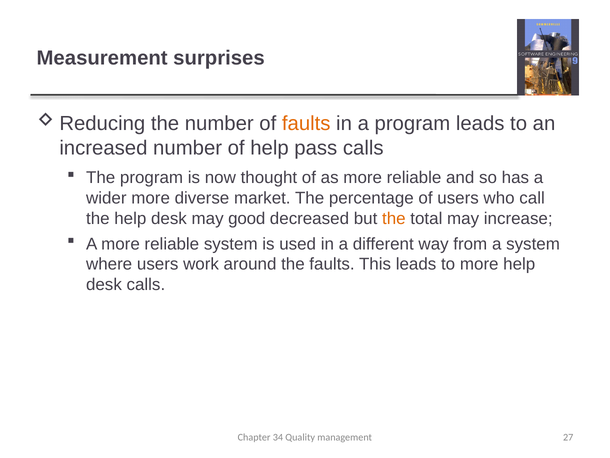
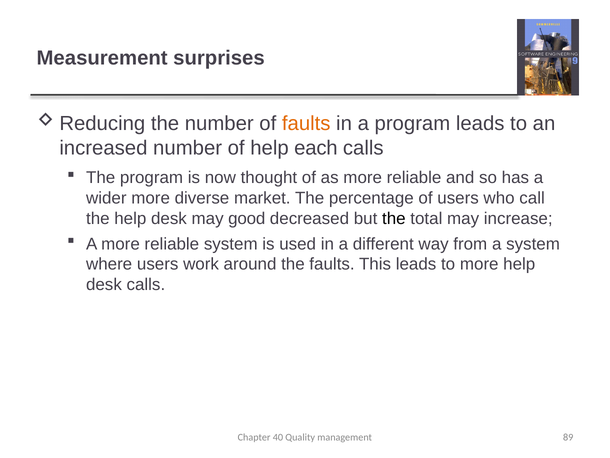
pass: pass -> each (316, 148)
the colour: orange -> black (394, 218)
34: 34 -> 40 (278, 437)
27: 27 -> 89 (568, 437)
